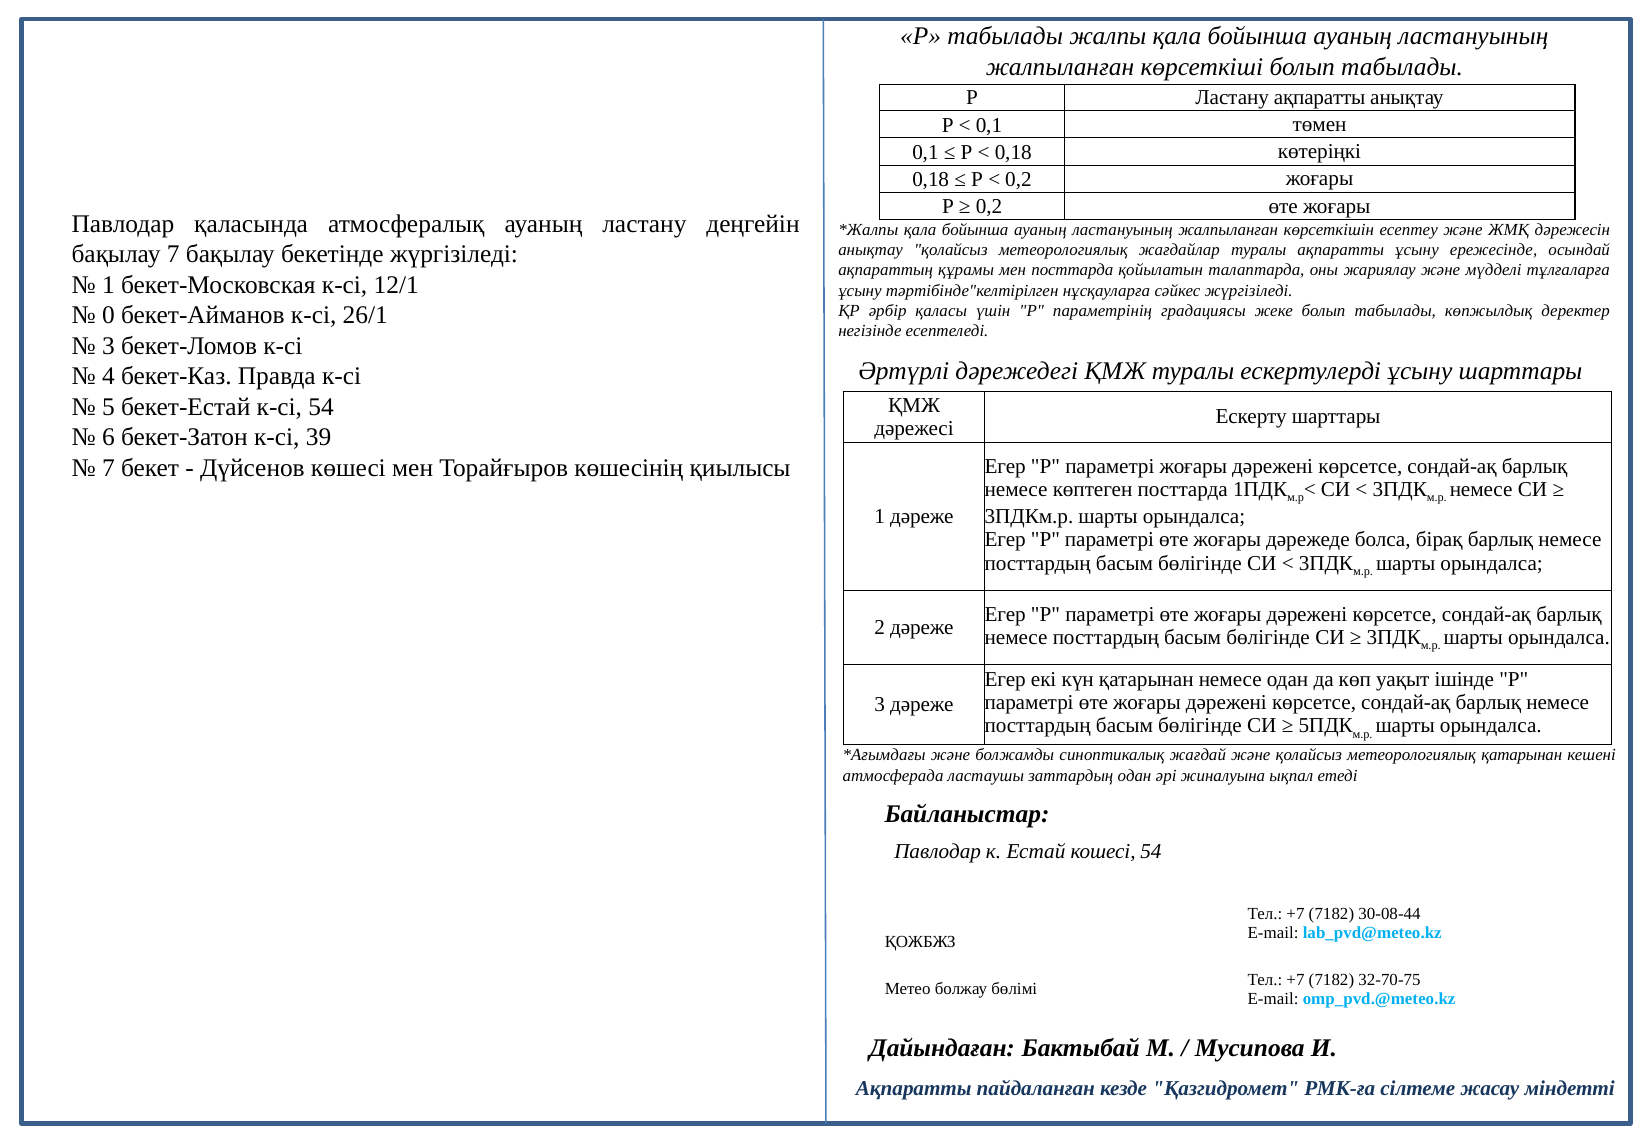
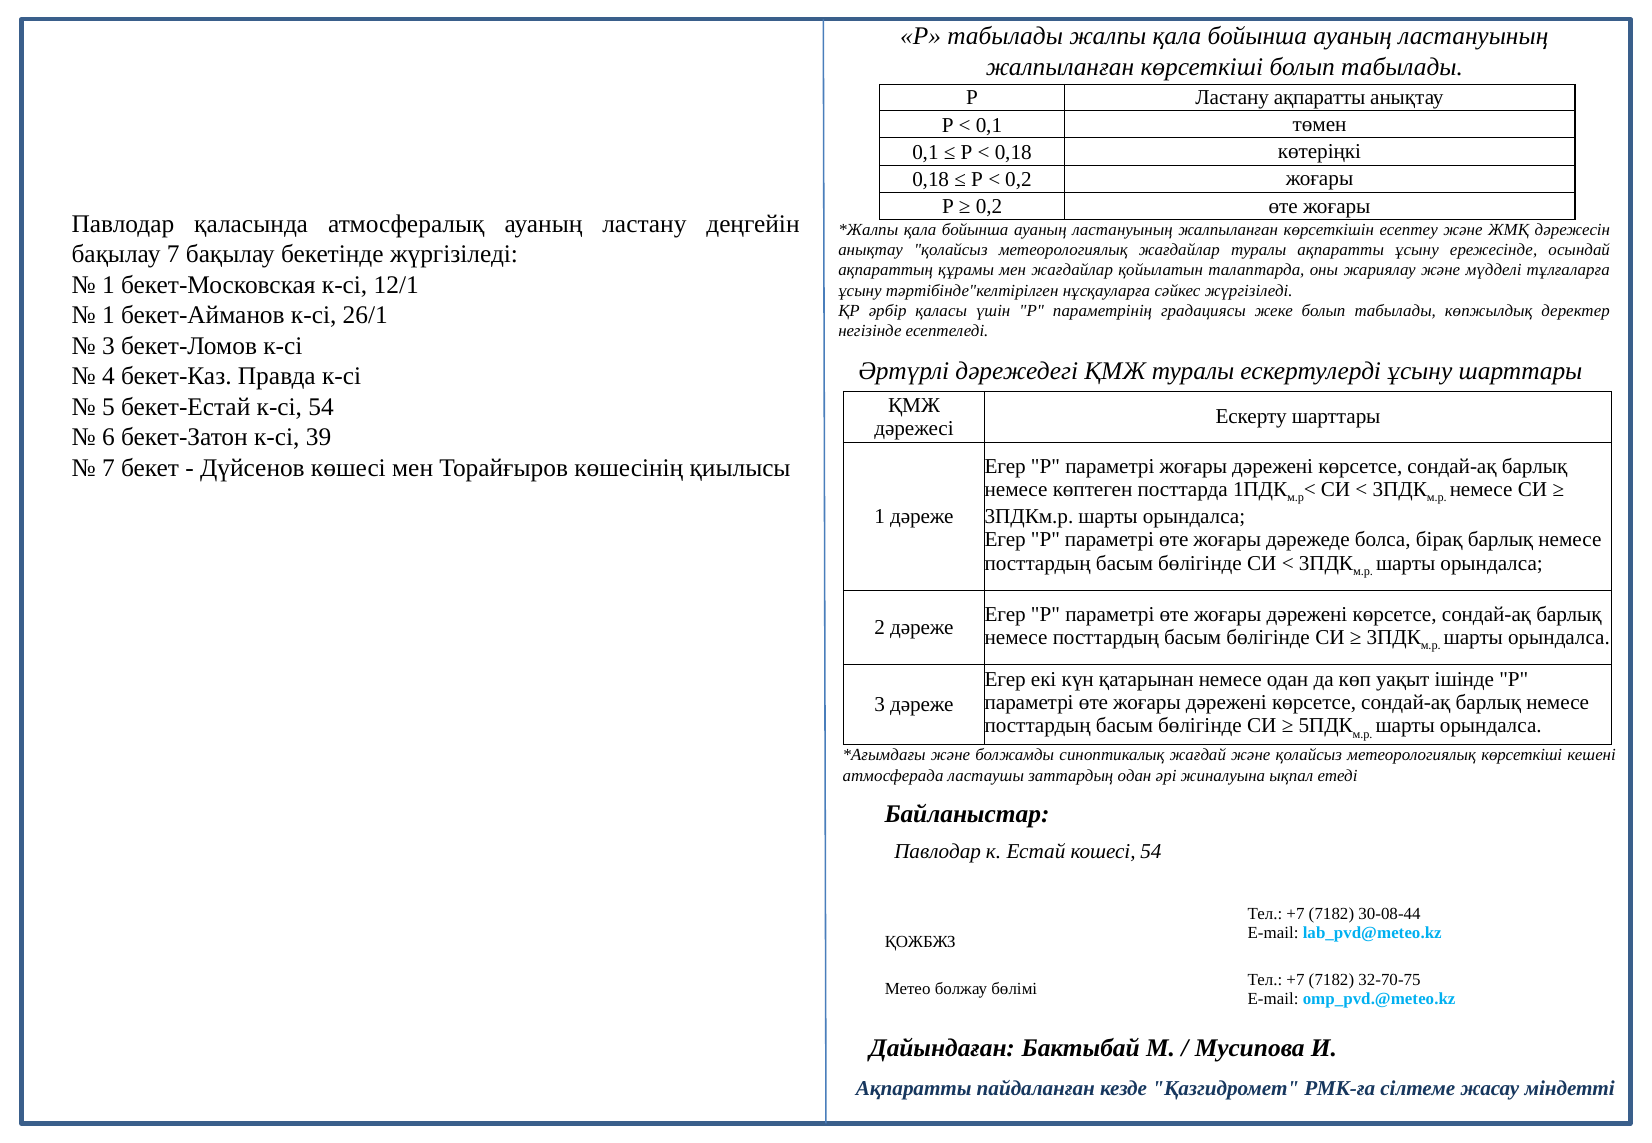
мен посттарда: посттарда -> жағдайлар (1072, 270)
0: 0 -> 1 (109, 316)
метеорологиялық қатарынан: қатарынан -> көрсеткіші (1522, 756)
